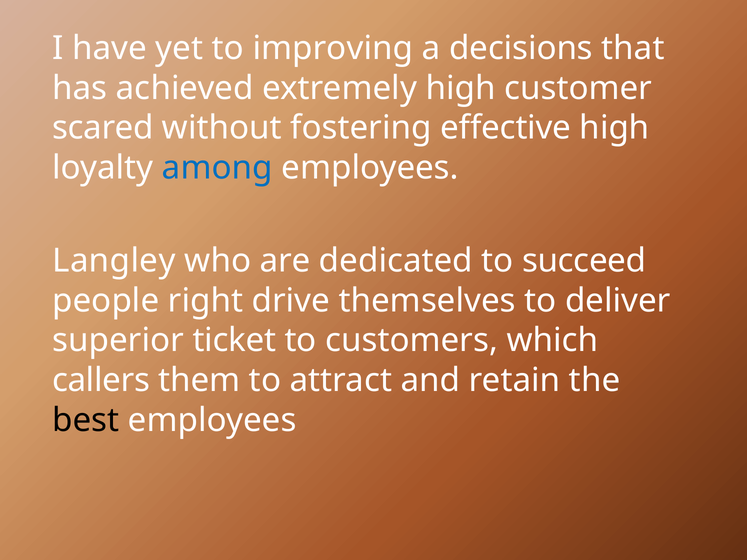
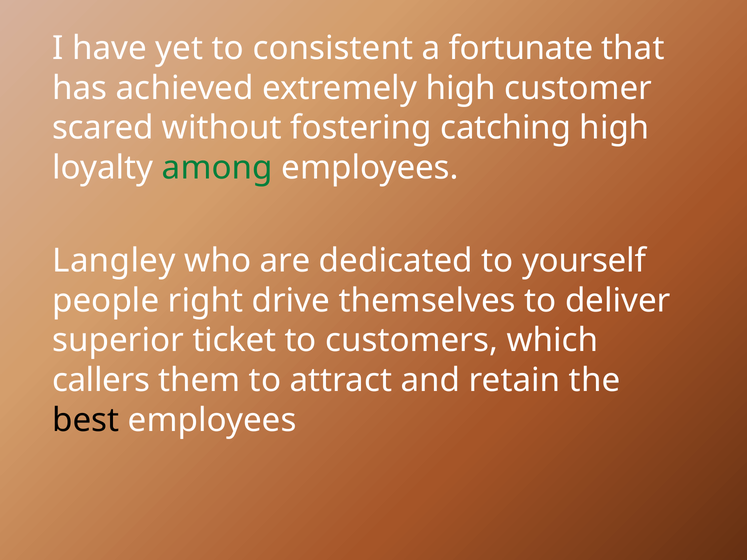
improving: improving -> consistent (333, 48)
decisions: decisions -> fortunate (521, 48)
effective: effective -> catching (506, 128)
among colour: blue -> green (217, 168)
succeed: succeed -> yourself (584, 261)
